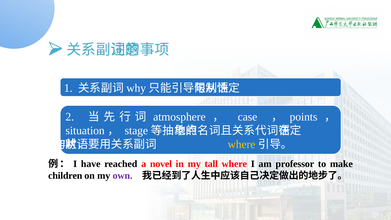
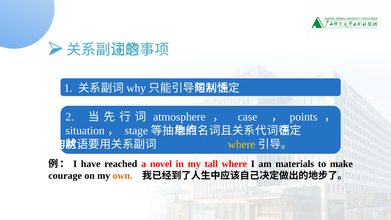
professor: professor -> materials (295, 164)
children: children -> courage (65, 176)
own colour: purple -> orange (123, 176)
